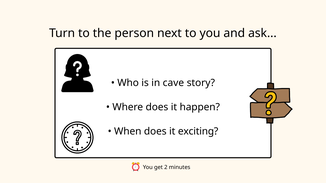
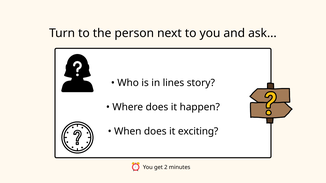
cave: cave -> lines (173, 83)
